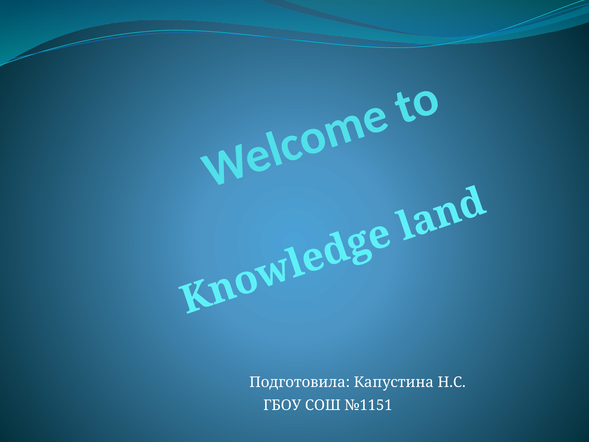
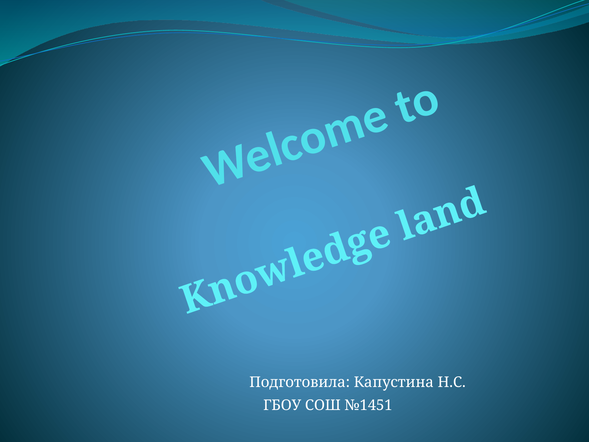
№1151: №1151 -> №1451 (369, 405)
